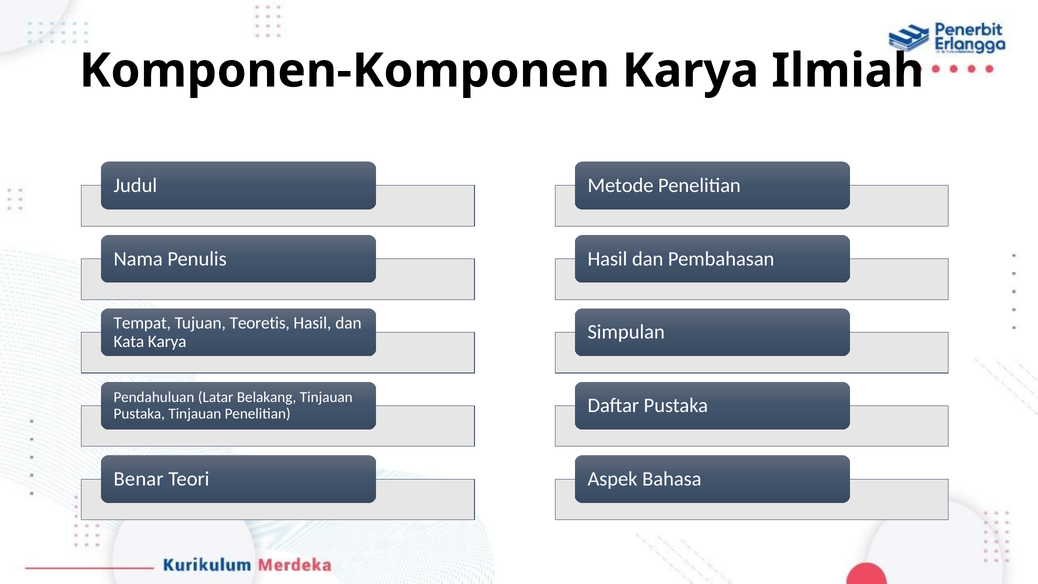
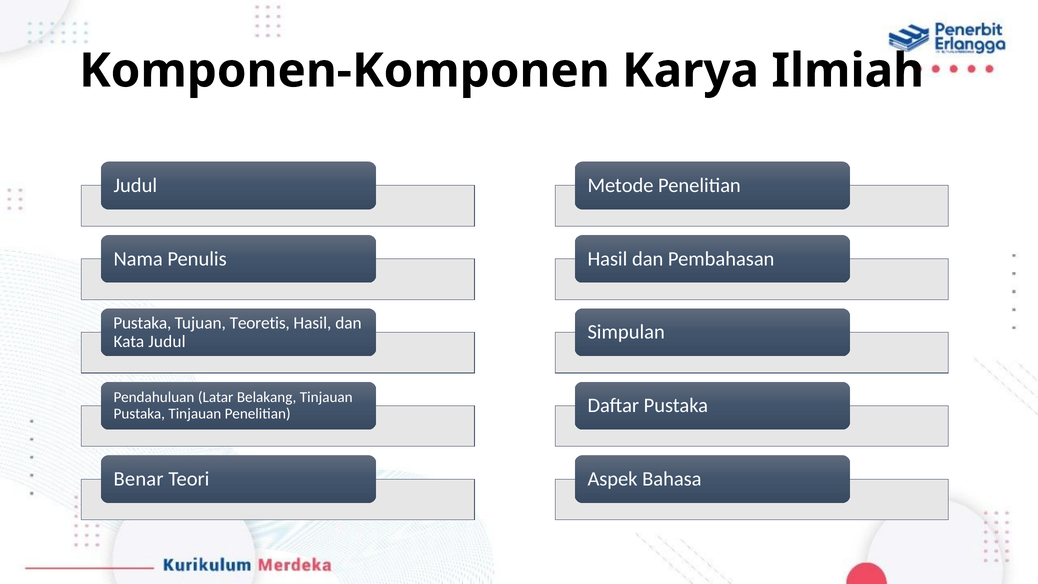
Tempat: Tempat -> Pustaka (142, 323)
Kata Karya: Karya -> Judul (167, 341)
